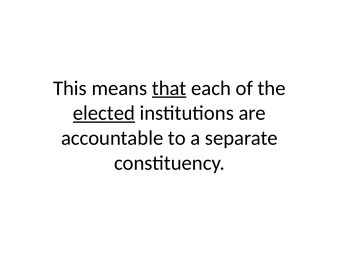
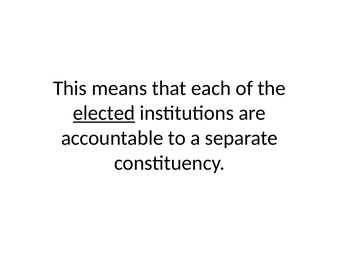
that underline: present -> none (169, 88)
